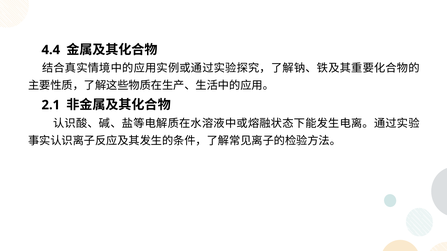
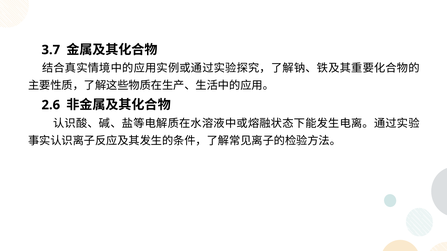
4.4: 4.4 -> 3.7 (51, 50)
2.1: 2.1 -> 2.6 (51, 105)
